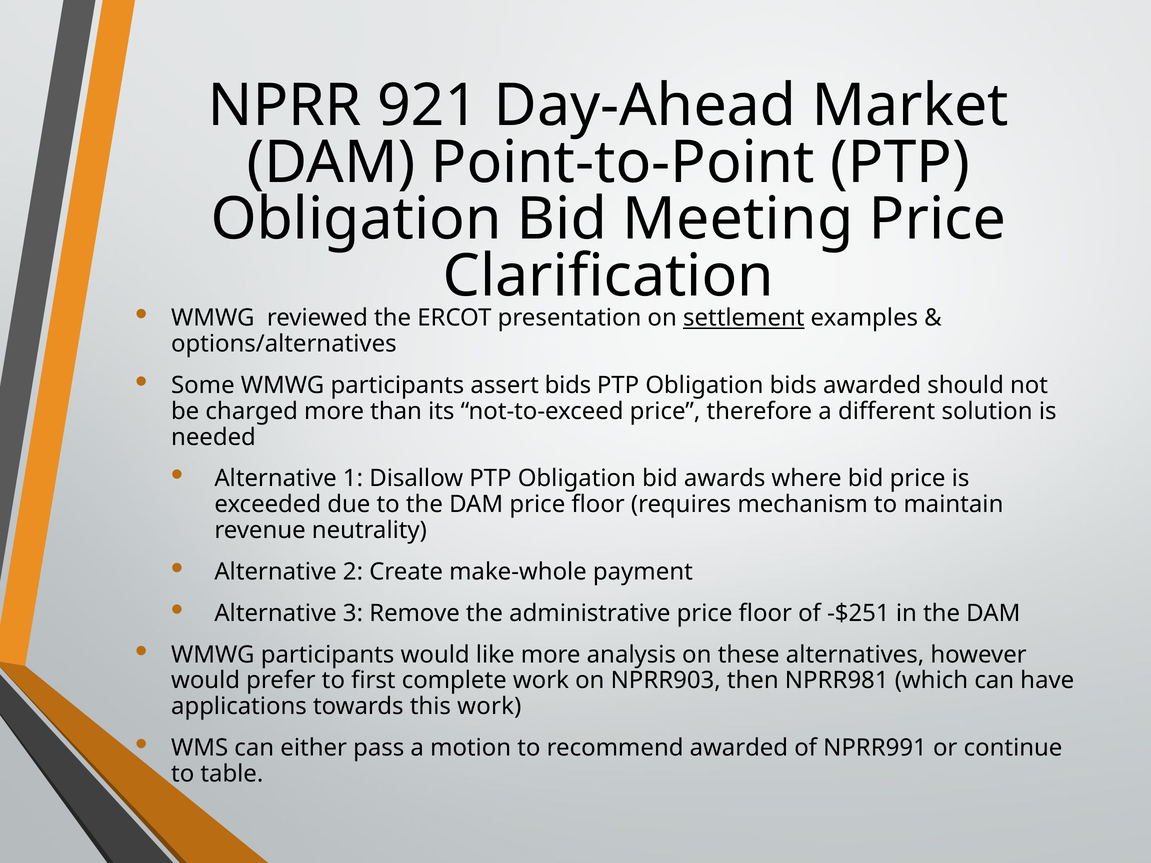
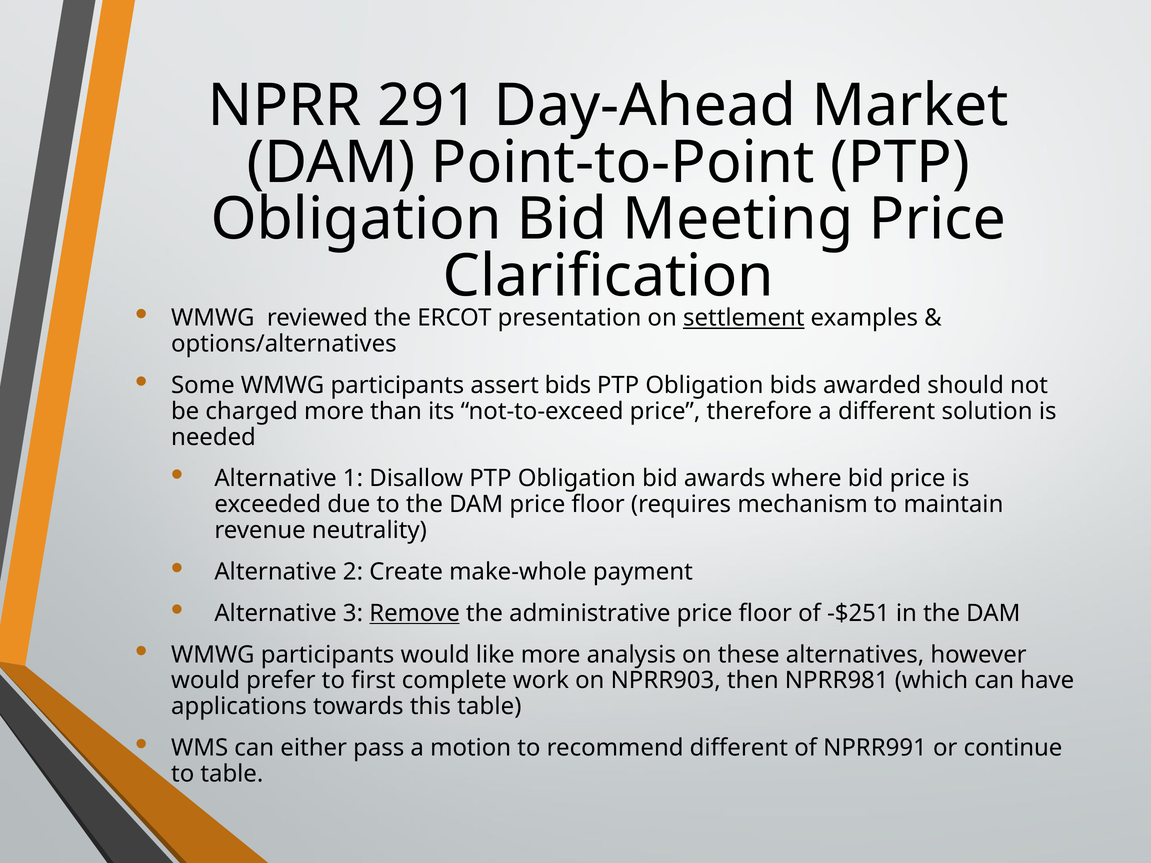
921: 921 -> 291 (428, 106)
Remove underline: none -> present (415, 613)
this work: work -> table (489, 707)
recommend awarded: awarded -> different (739, 748)
